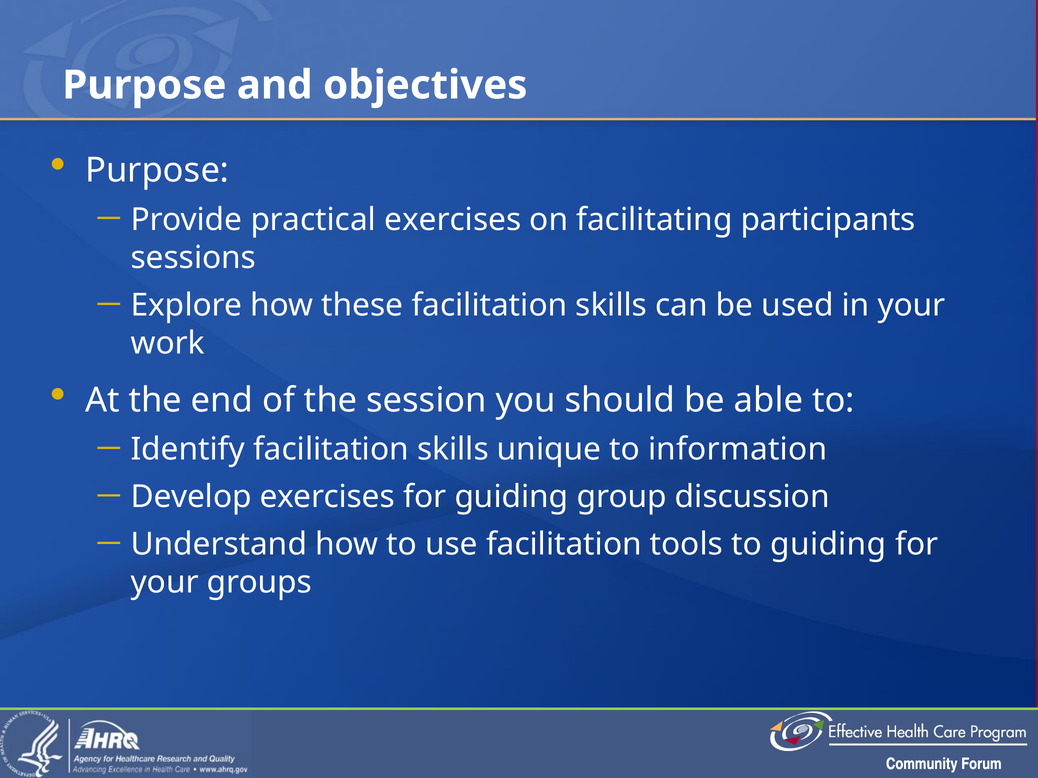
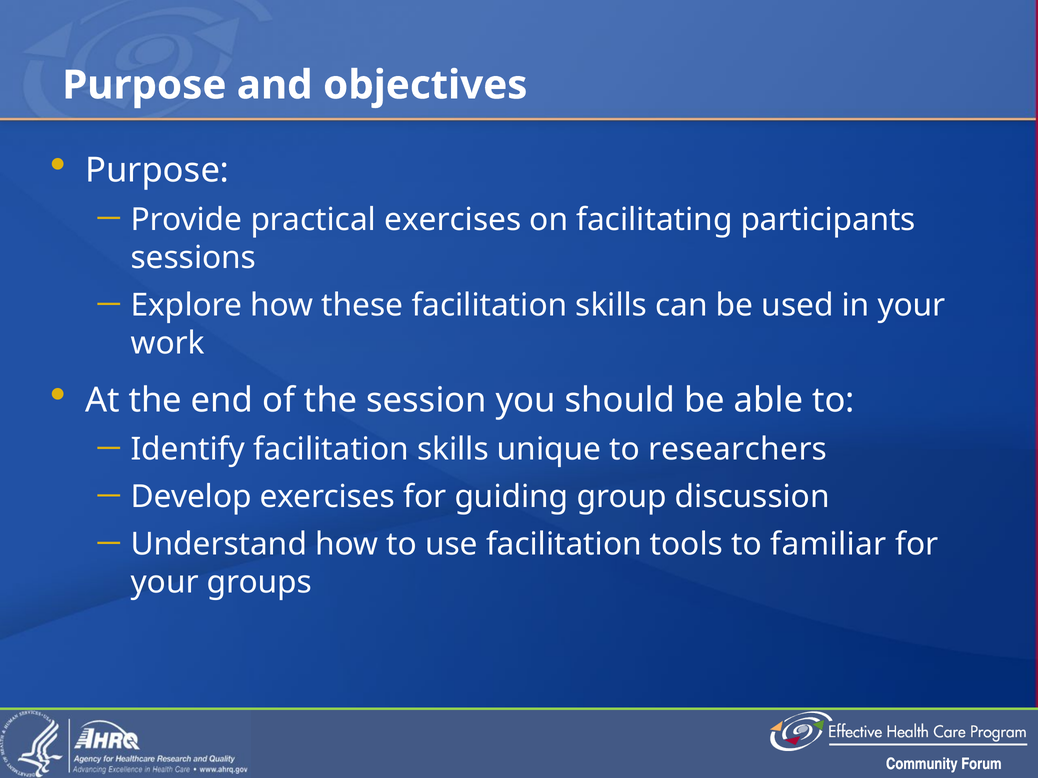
information: information -> researchers (738, 450)
to guiding: guiding -> familiar (828, 545)
